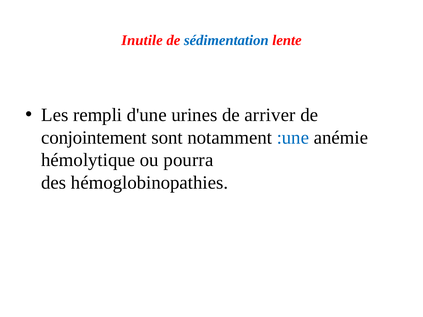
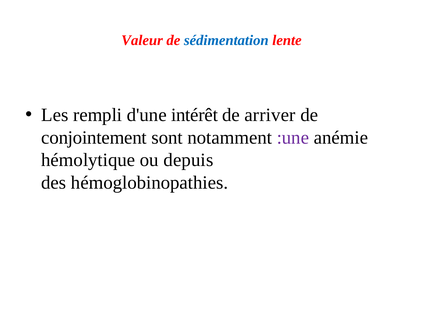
Inutile: Inutile -> Valeur (142, 41)
urines: urines -> intérêt (194, 115)
:une colour: blue -> purple (293, 138)
pourra: pourra -> depuis (188, 160)
